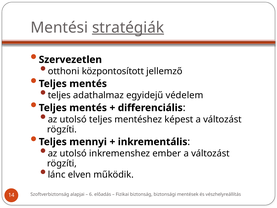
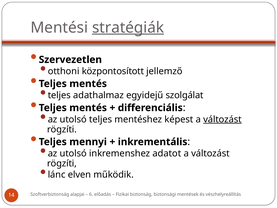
védelem: védelem -> szolgálat (185, 95)
változást underline: none -> present (222, 119)
ember: ember -> adatot (167, 153)
